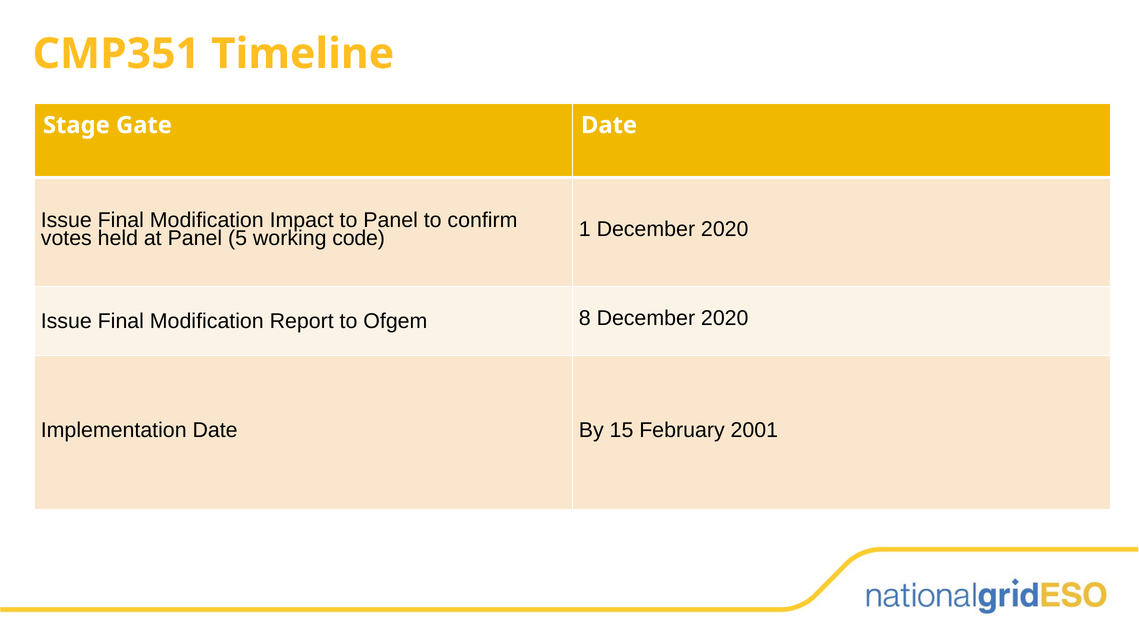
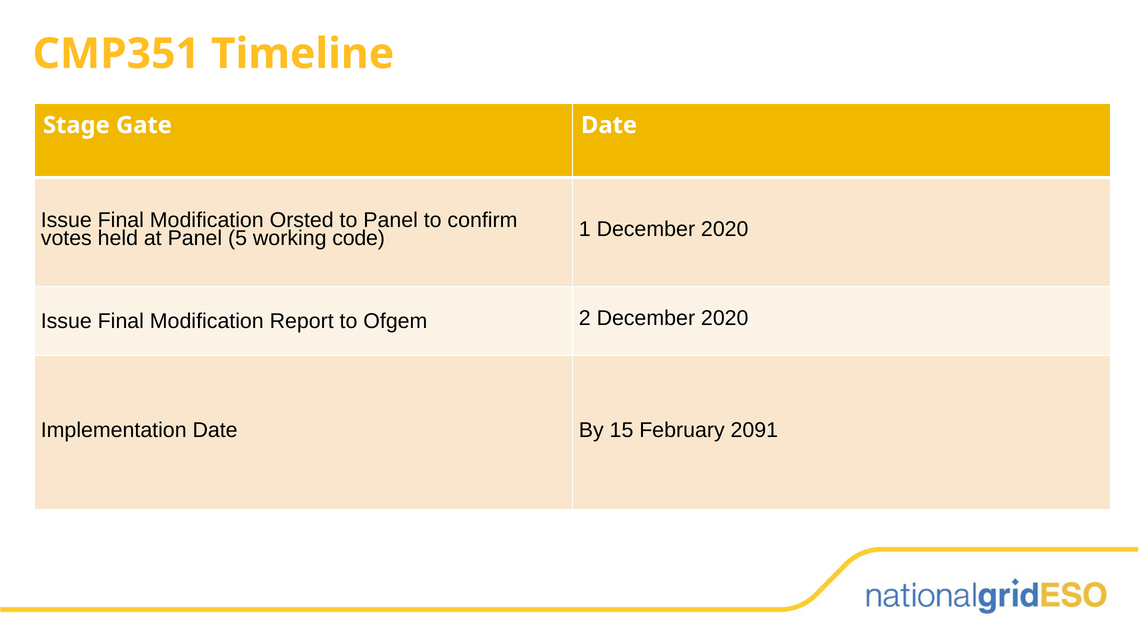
Impact: Impact -> Orsted (302, 220)
8: 8 -> 2 (585, 318)
2001: 2001 -> 2091 (754, 430)
